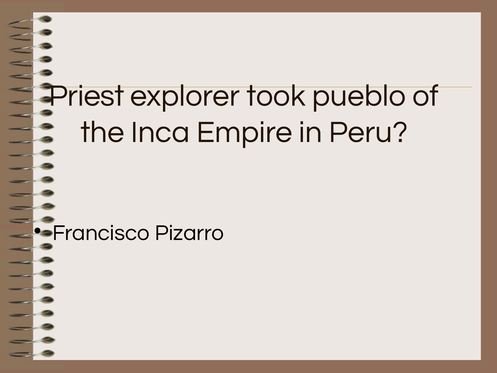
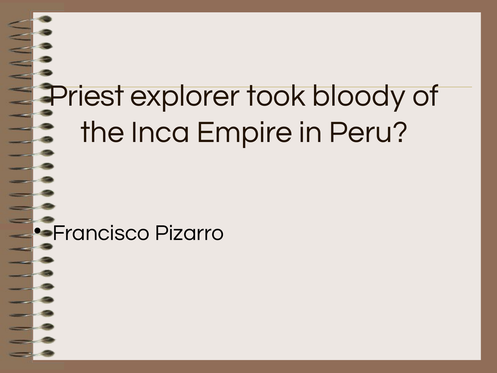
pueblo: pueblo -> bloody (359, 96)
